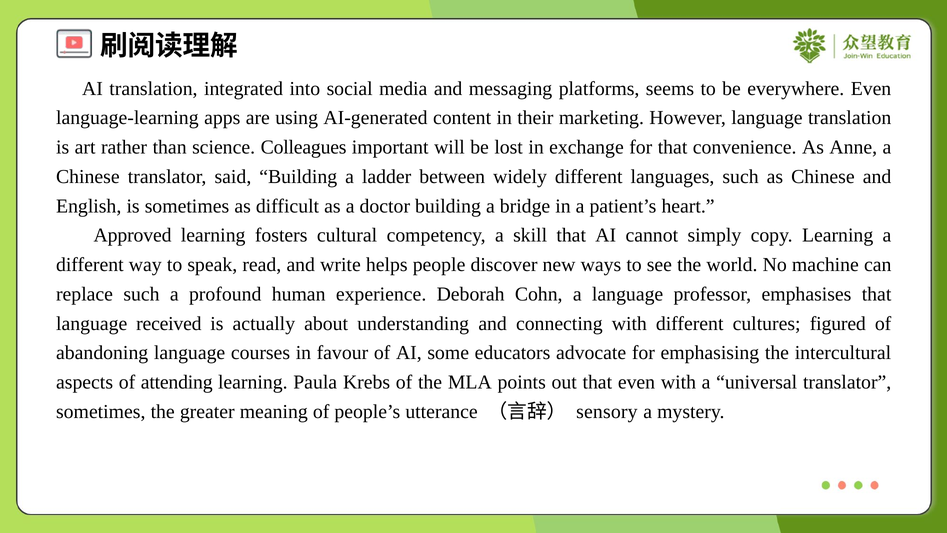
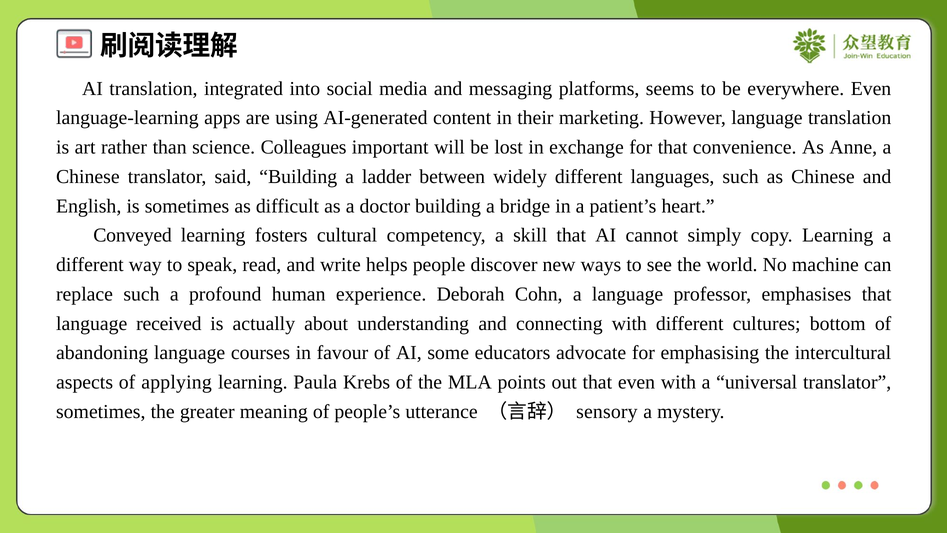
Approved: Approved -> Conveyed (133, 235)
figured: figured -> bottom (838, 323)
attending: attending -> applying (177, 382)
